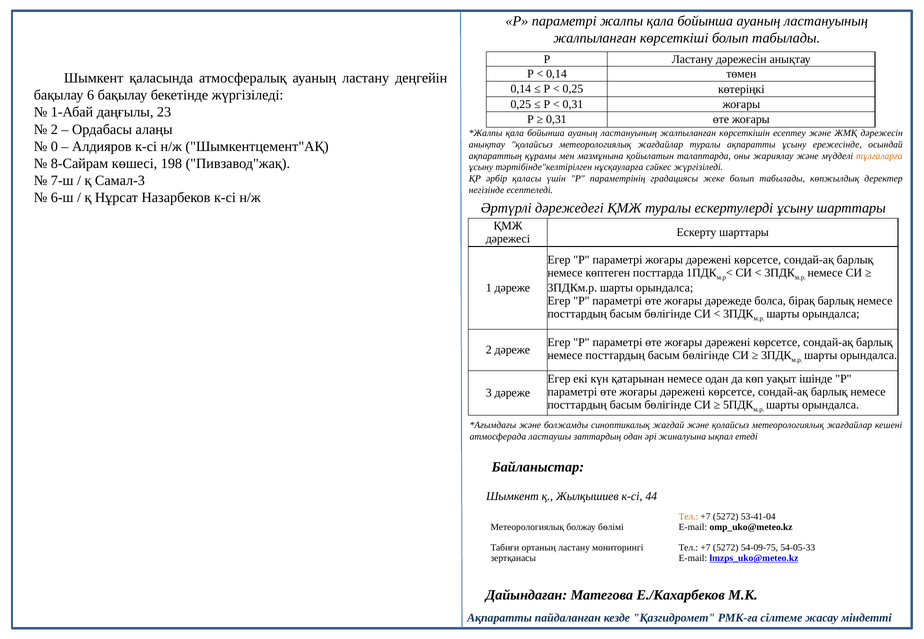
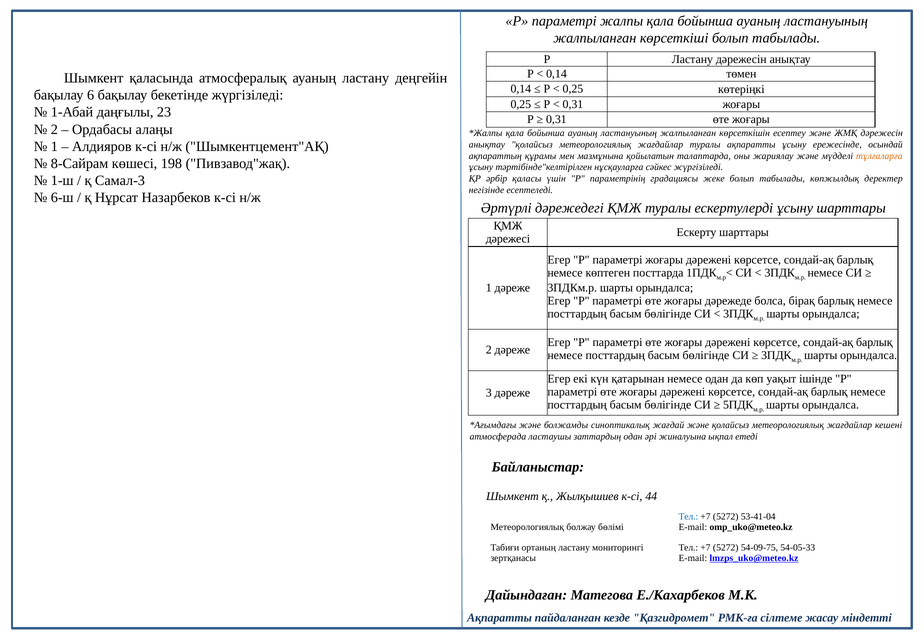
0: 0 -> 1 (54, 147)
7-ш: 7-ш -> 1-ш (62, 181)
Тел colour: orange -> blue (688, 517)
